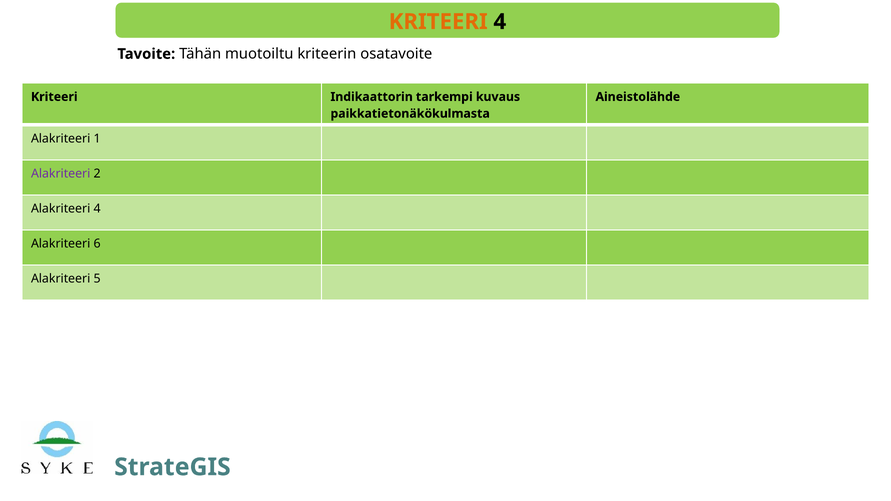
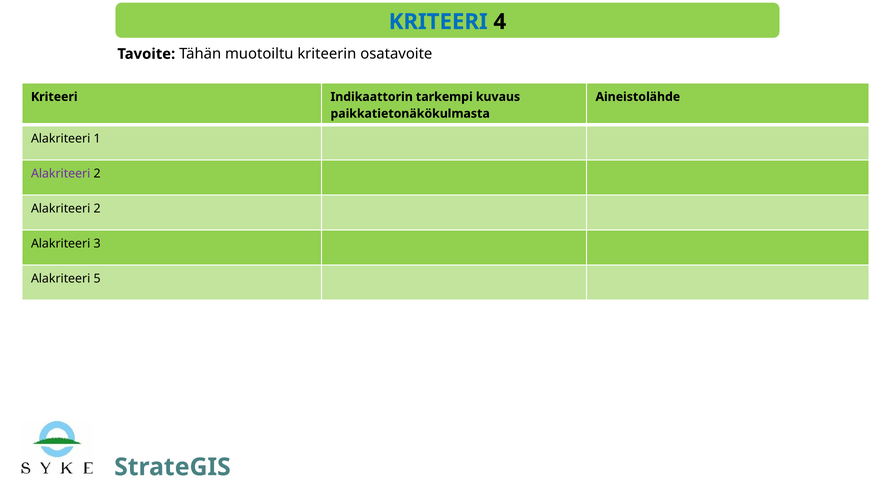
KRITEERI colour: orange -> blue (438, 22)
4: 4 -> 2 (97, 209)
6: 6 -> 3 (97, 244)
